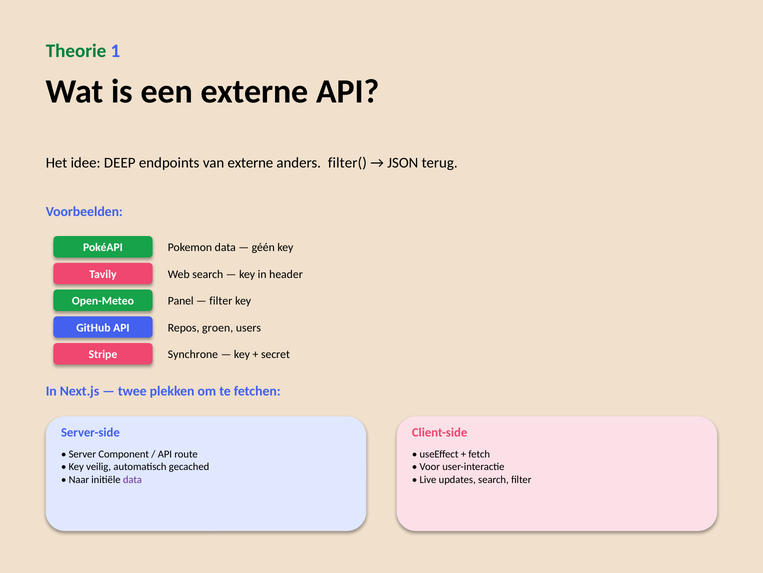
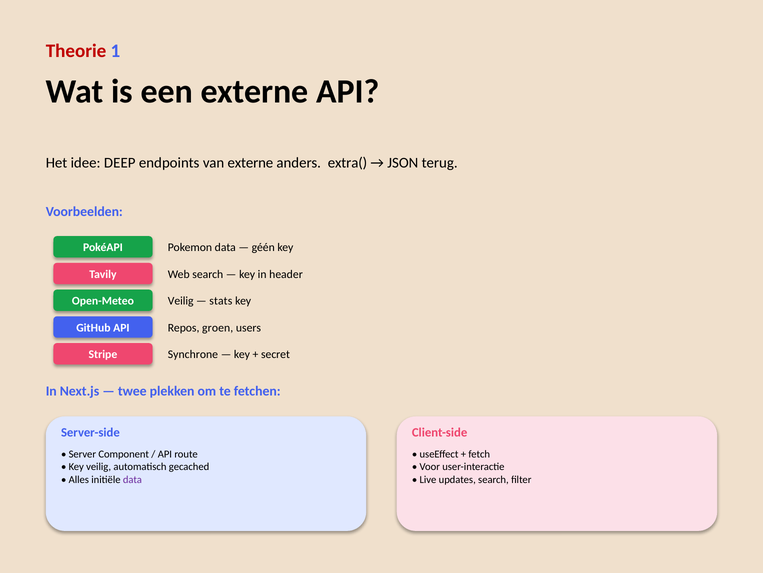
Theorie colour: green -> red (76, 51)
filter(: filter( -> extra( (347, 163)
Open-Meteo Panel: Panel -> Veilig (181, 301)
filter: filter -> stats (221, 301)
Naar: Naar -> Alles (79, 479)
